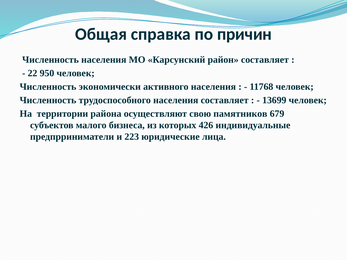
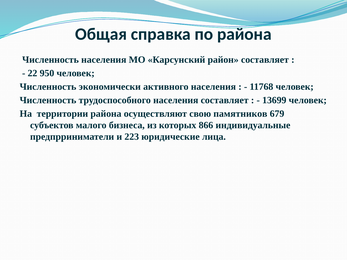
по причин: причин -> района (244, 34)
426: 426 -> 866 (206, 125)
